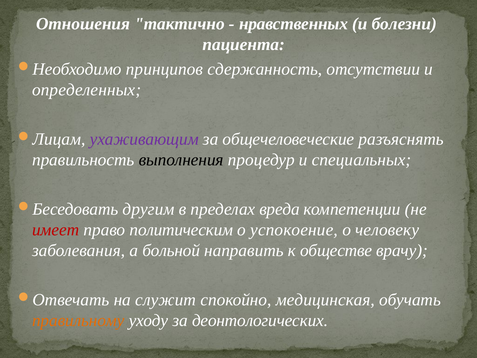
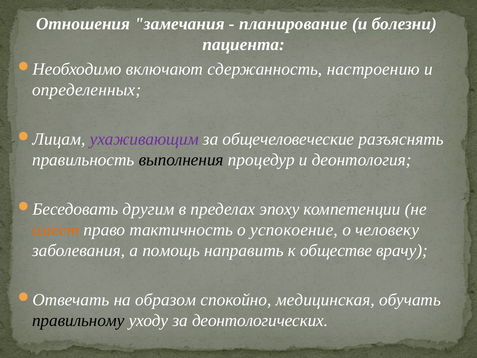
тактично: тактично -> замечания (179, 24)
нравственных: нравственных -> планирование (293, 24)
принципов: принципов -> включают (165, 69)
отсутствии: отсутствии -> настроению (373, 69)
специальных: специальных -> деонтология (362, 160)
вреда: вреда -> эпоху (279, 209)
имеет colour: red -> orange (56, 230)
политическим: политическим -> тактичность (181, 230)
больной: больной -> помощь (171, 250)
служит: служит -> образом (166, 300)
правильному colour: orange -> black (78, 320)
